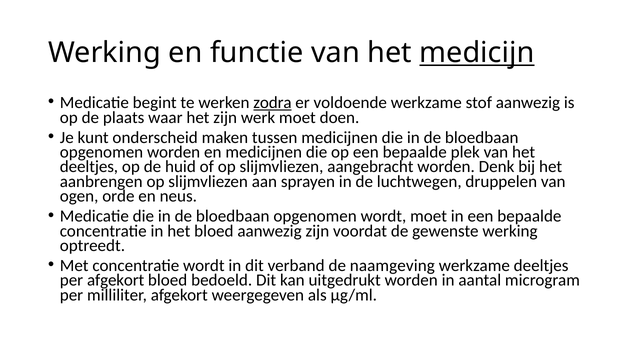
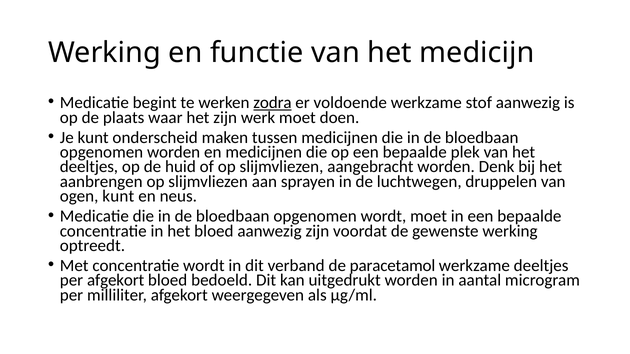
medicijn underline: present -> none (477, 53)
ogen orde: orde -> kunt (118, 197)
naamgeving: naamgeving -> paracetamol (393, 266)
